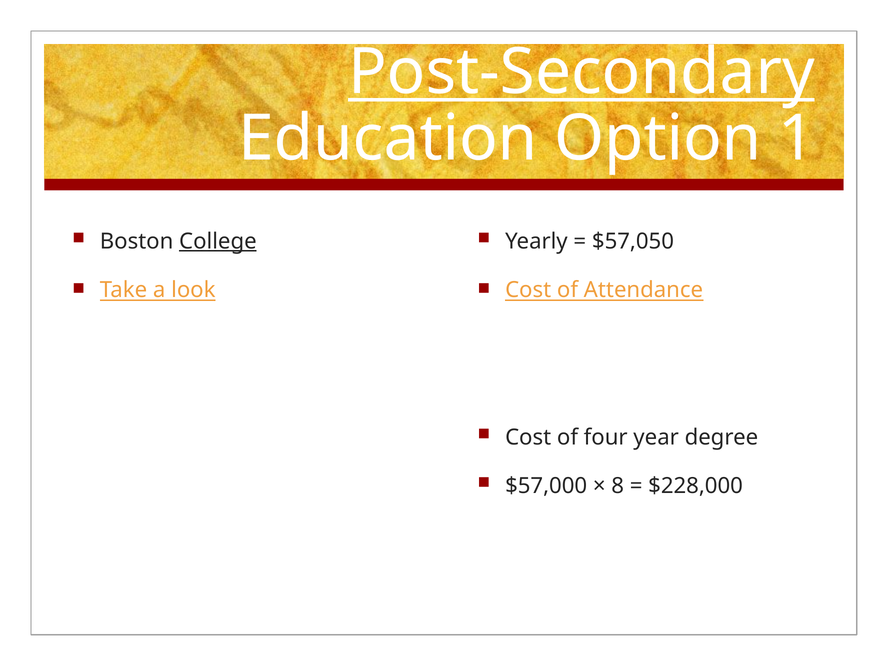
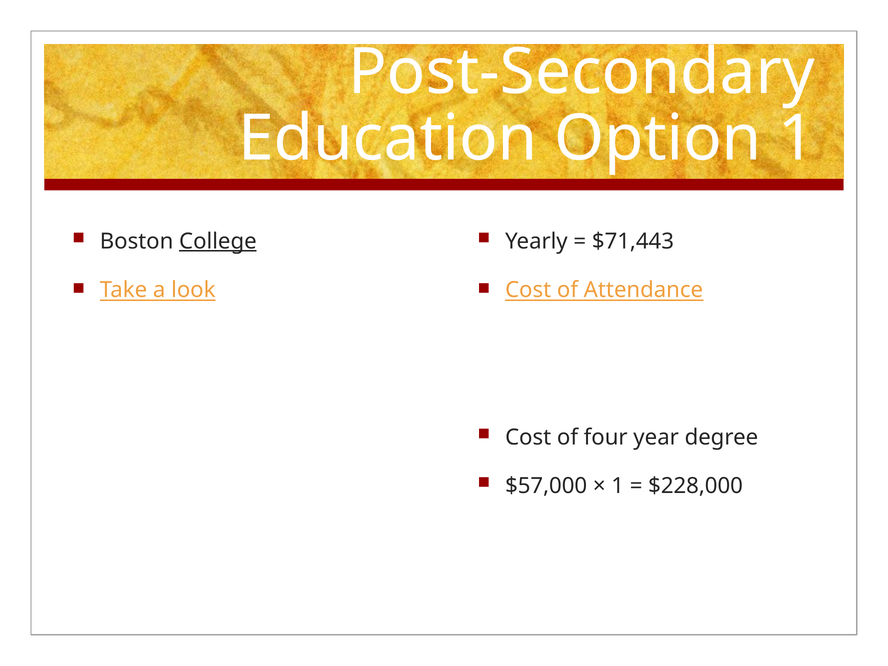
Post-Secondary underline: present -> none (581, 72)
$57,050: $57,050 -> $71,443 (633, 241)
8: 8 -> 1 (618, 486)
